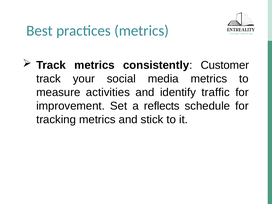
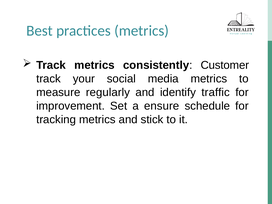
activities: activities -> regularly (108, 92)
reflects: reflects -> ensure (162, 106)
